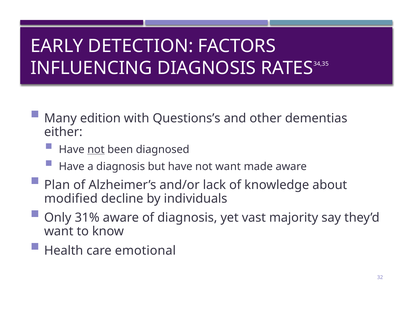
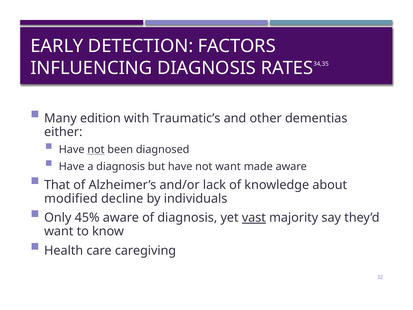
Questions’s: Questions’s -> Traumatic’s (187, 118)
Plan: Plan -> That (57, 185)
31%: 31% -> 45% (87, 218)
vast underline: none -> present (254, 218)
emotional: emotional -> caregiving (145, 250)
